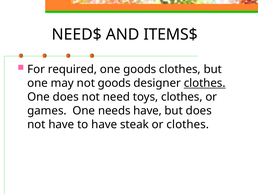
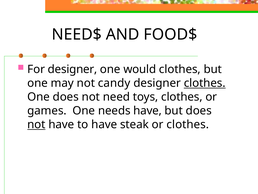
ITEMS$: ITEMS$ -> FOOD$ (170, 34)
For required: required -> designer (72, 69)
one goods: goods -> would (140, 69)
not goods: goods -> candy (114, 83)
not underline: none -> present (36, 124)
